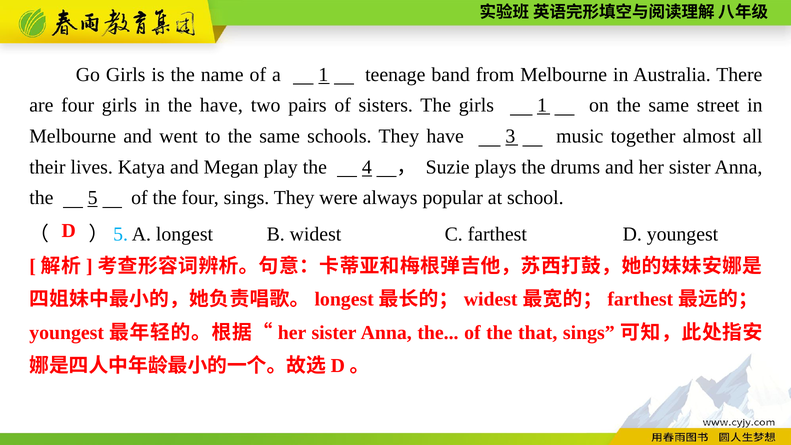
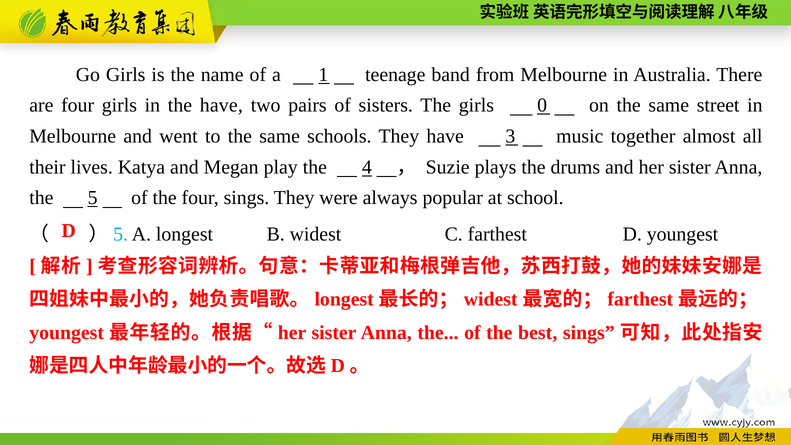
girls 1: 1 -> 0 (542, 105)
that: that -> best (538, 333)
